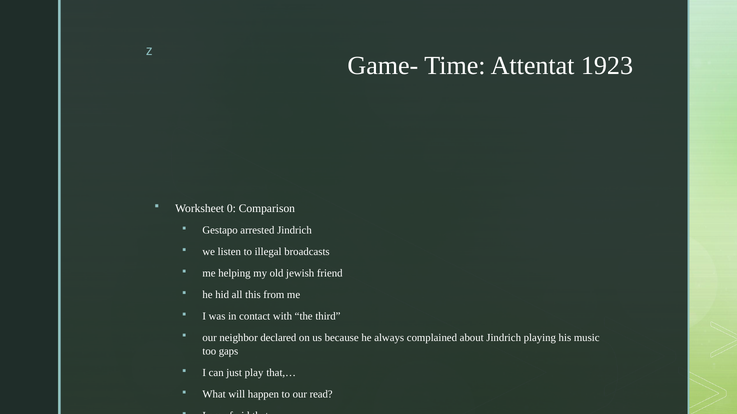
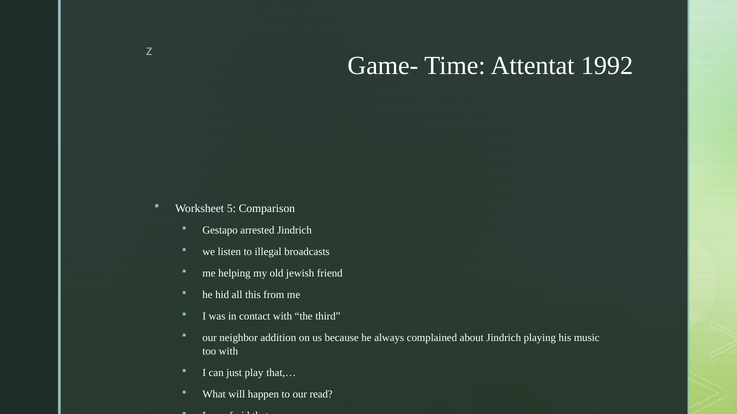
1923: 1923 -> 1992 (607, 66)
0: 0 -> 5 (231, 209)
declared: declared -> addition (278, 338)
too gaps: gaps -> with (228, 352)
